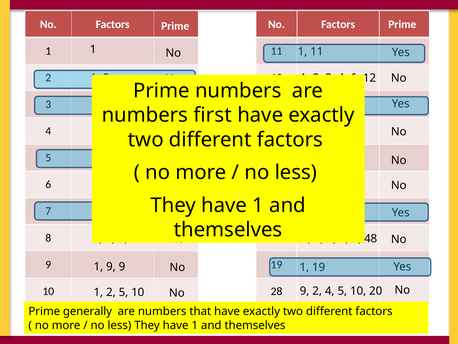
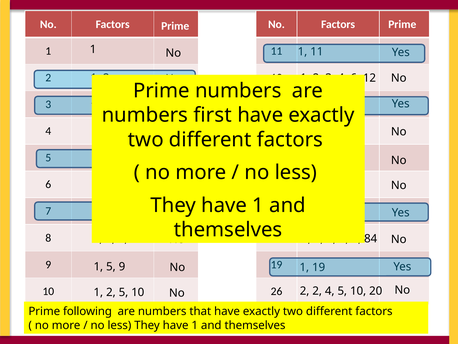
48: 48 -> 84 (371, 238)
9: 9 -> 5 (111, 266)
28: 28 -> 26 (277, 291)
9: 9 -> 2 (305, 291)
generally: generally -> following (87, 311)
